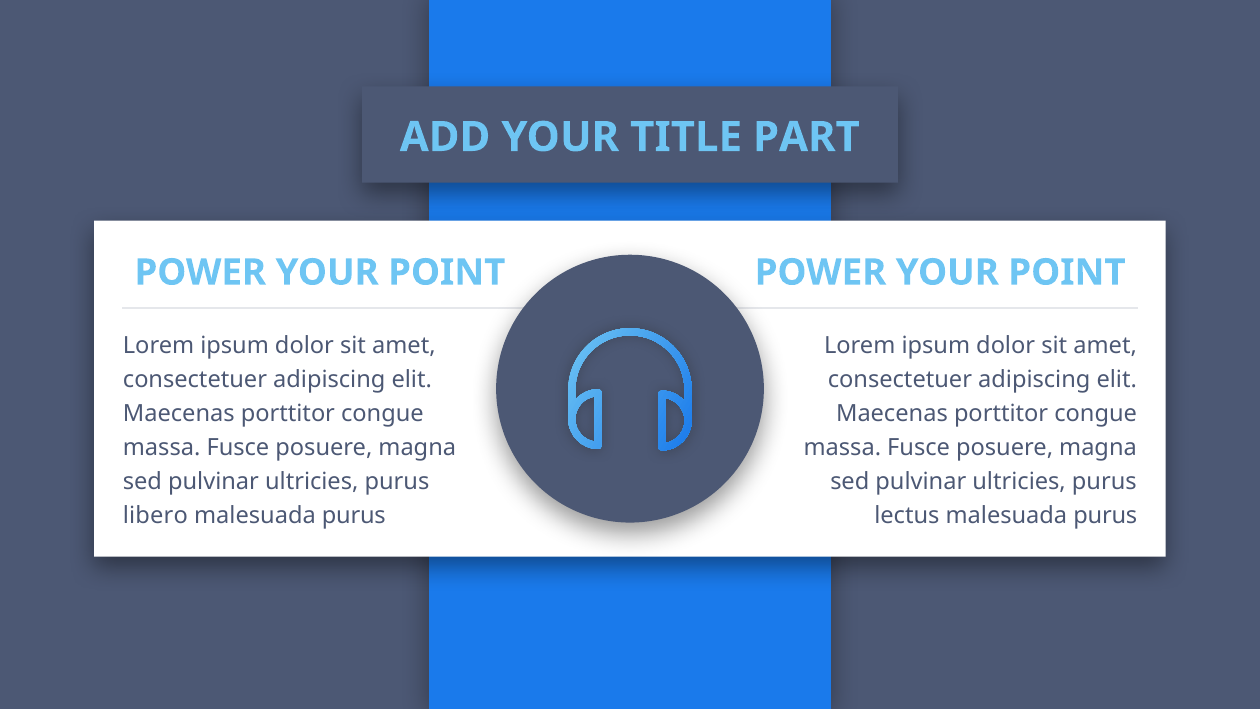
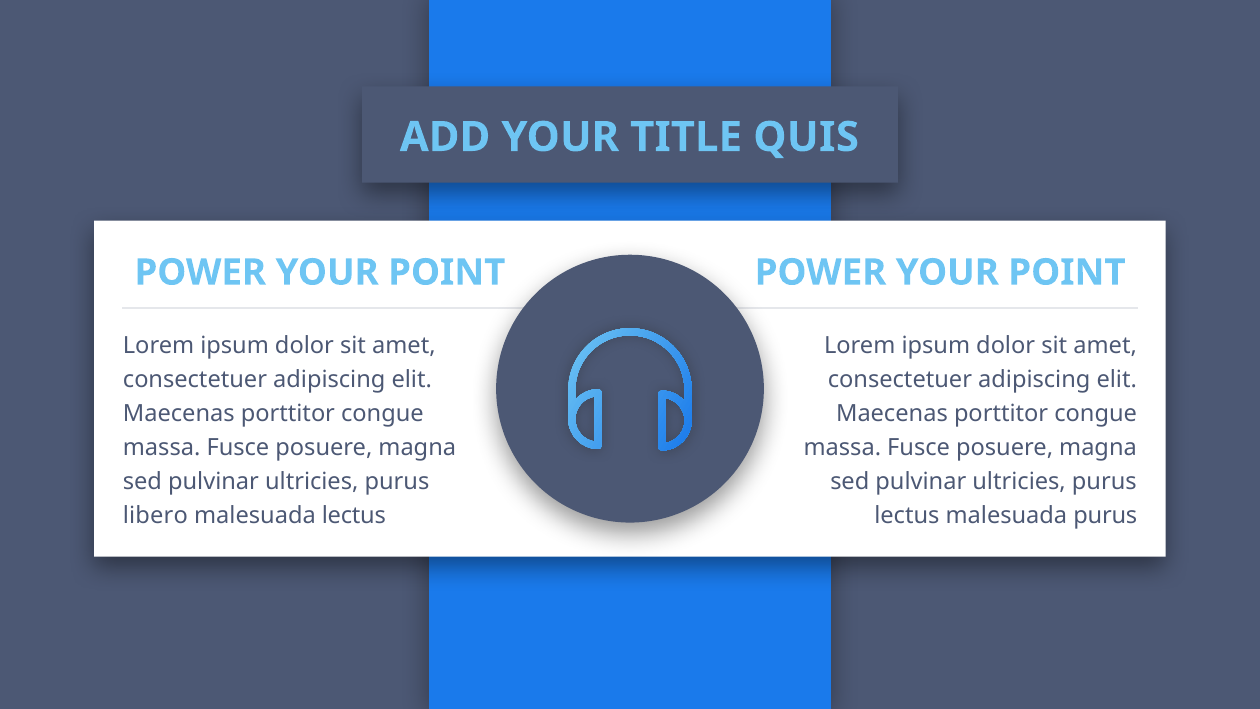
PART: PART -> QUIS (806, 137)
purus: purus -> lectus (354, 516)
